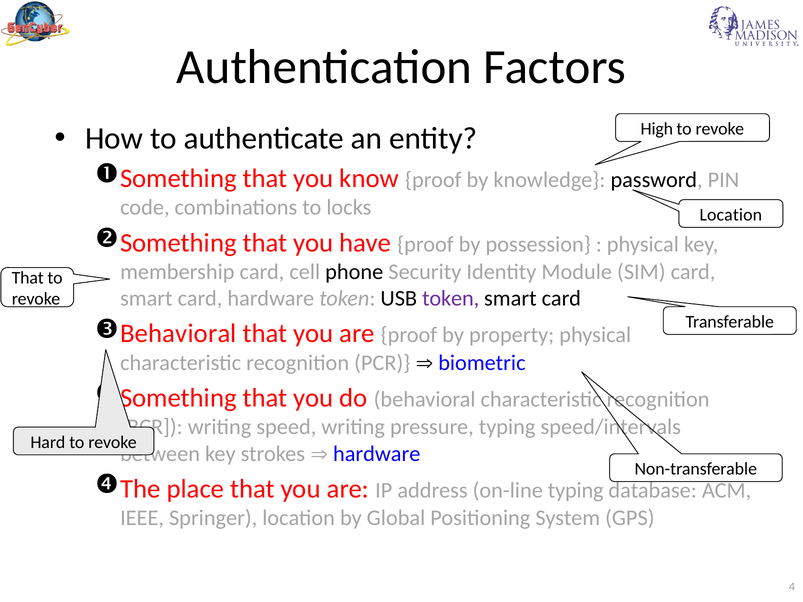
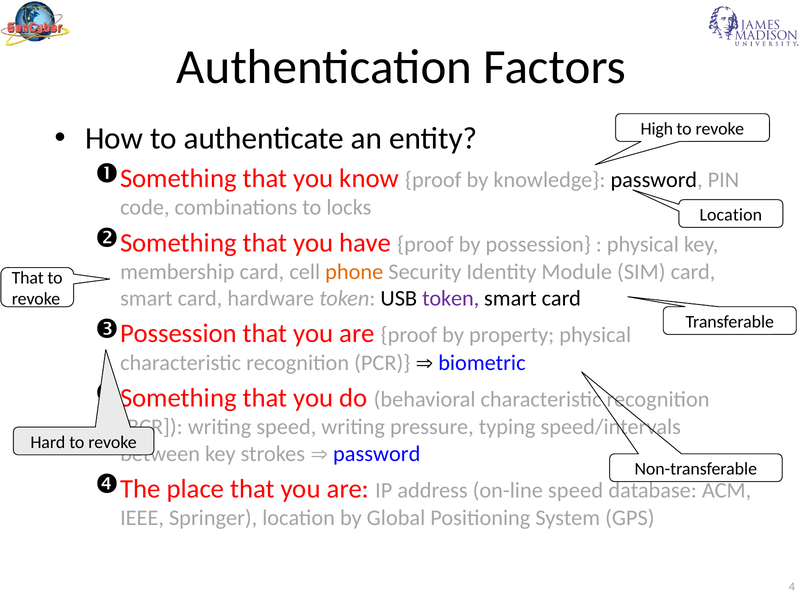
phone colour: black -> orange (354, 272)
Behavioral: Behavioral -> Possession (178, 334)
hardware: hardware -> password (377, 454)
on-line typing: typing -> speed (576, 491)
